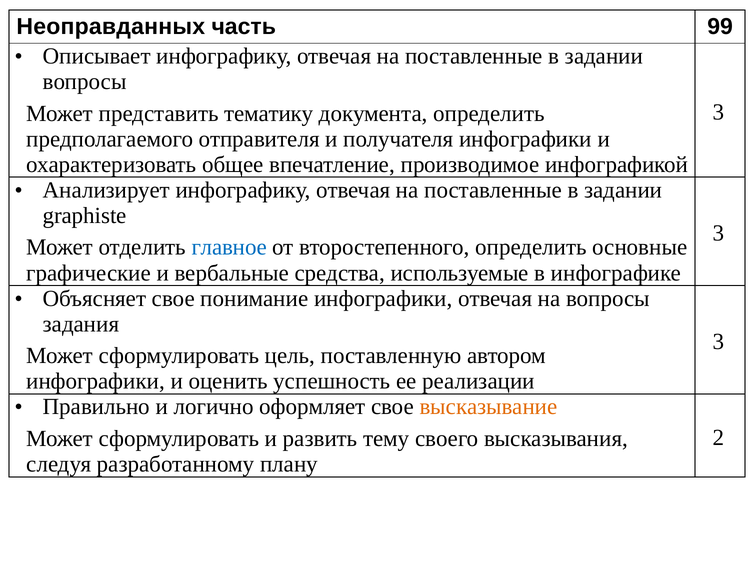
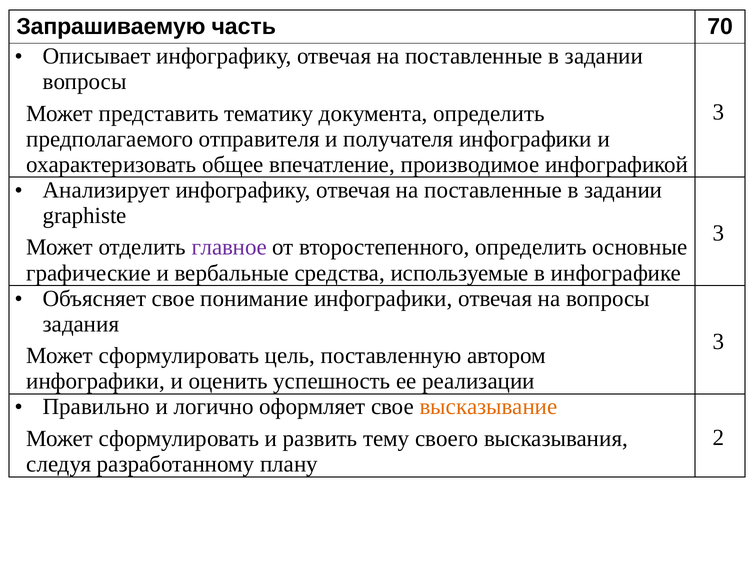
Неоправданных: Неоправданных -> Запрашиваемую (111, 27)
99: 99 -> 70 (720, 27)
главное colour: blue -> purple (229, 247)
